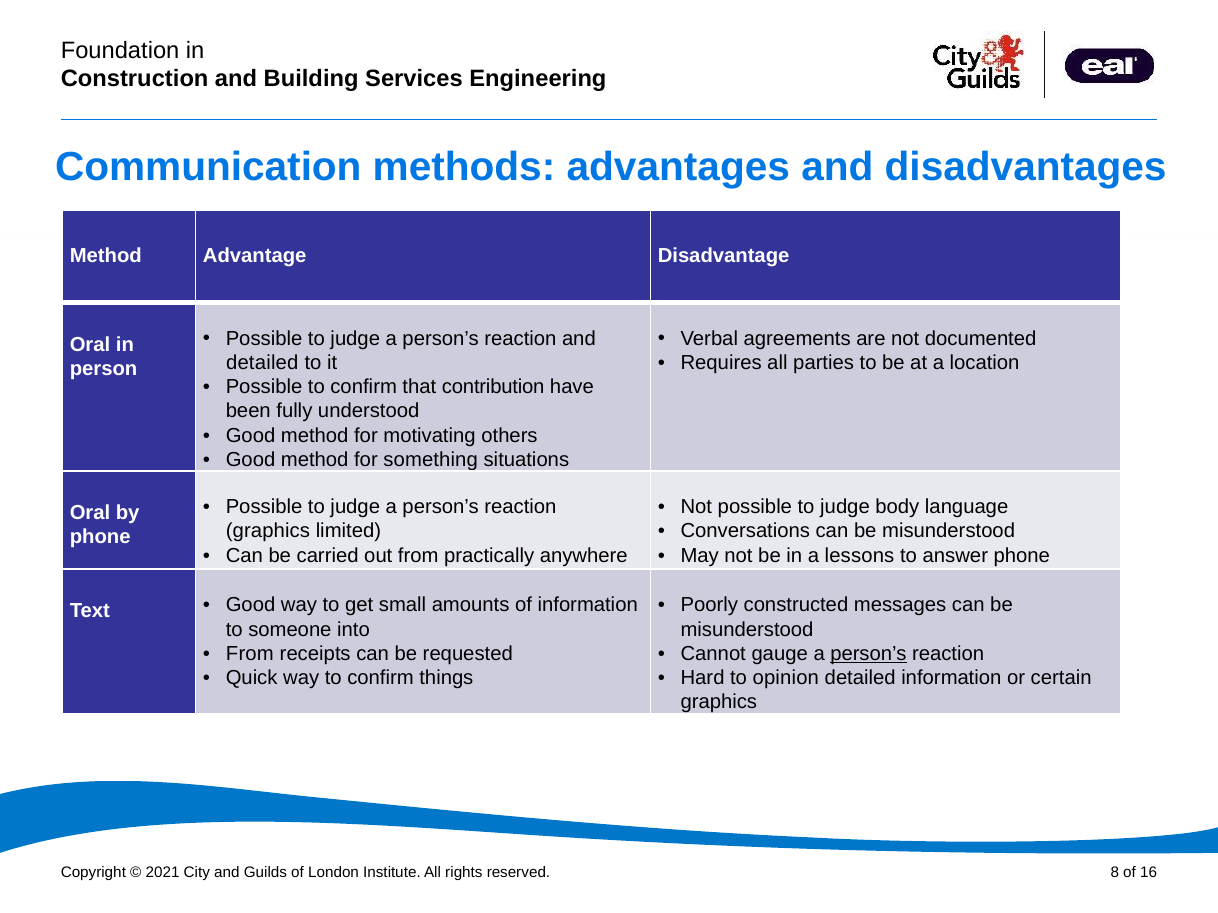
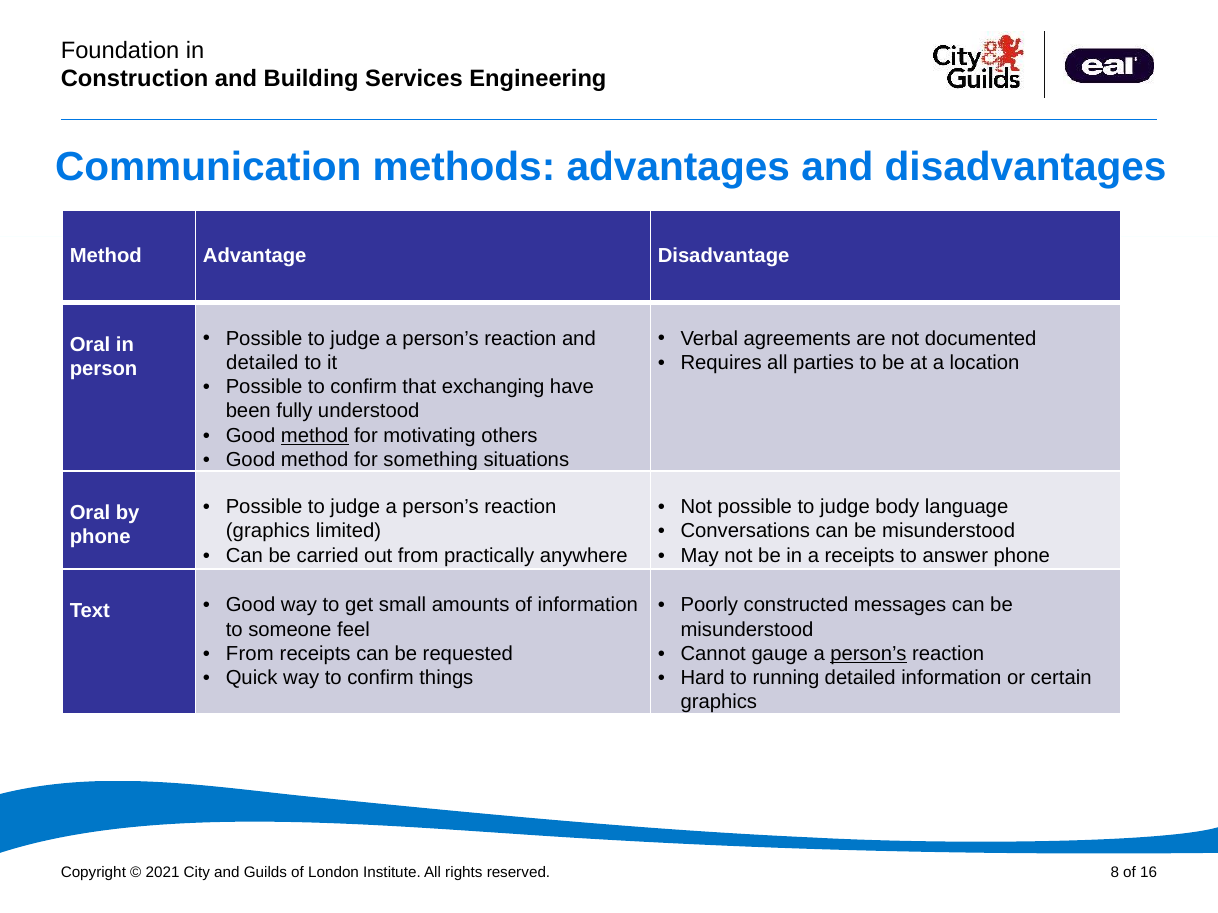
contribution: contribution -> exchanging (493, 387)
method underline: none -> present (315, 436)
a lessons: lessons -> receipts (860, 556)
into: into -> feel (354, 630)
opinion: opinion -> running (786, 678)
